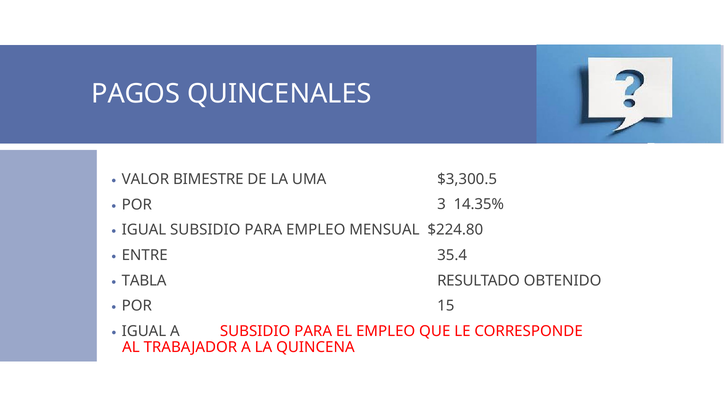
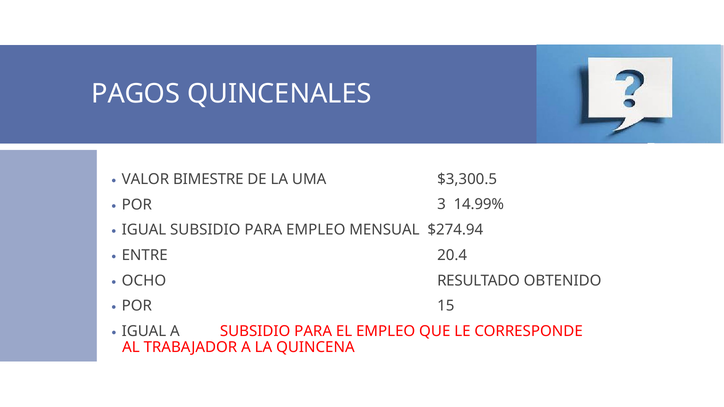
14.35%: 14.35% -> 14.99% (479, 205)
$224.80: $224.80 -> $274.94 (455, 230)
35.4: 35.4 -> 20.4 (452, 255)
TABLA: TABLA -> OCHO (144, 281)
